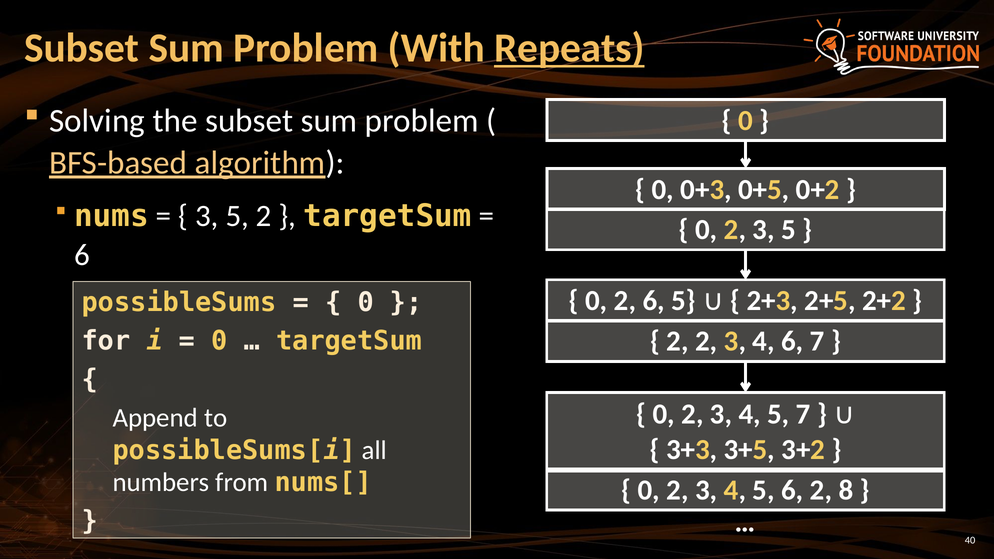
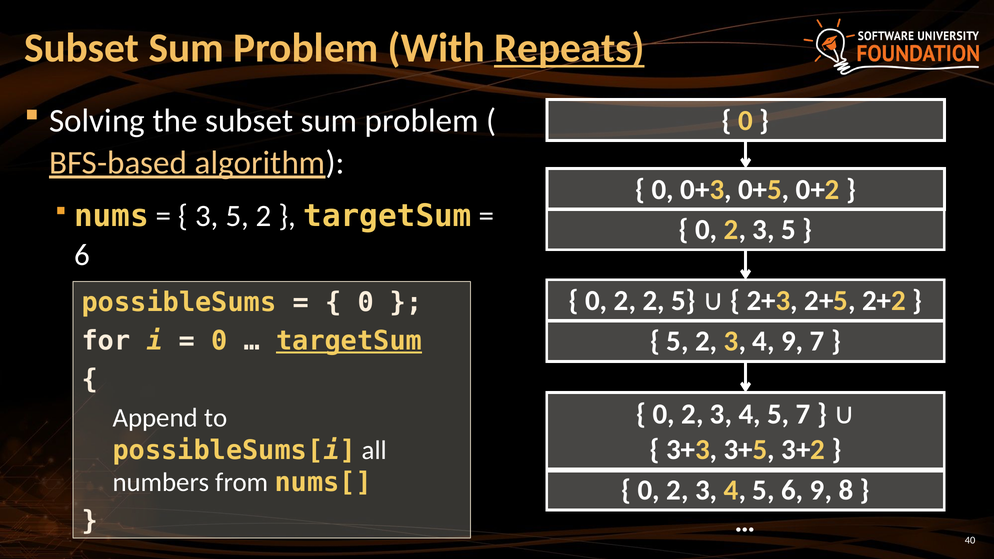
2 6: 6 -> 2 (654, 301)
targetSum underline: none -> present (349, 341)
2: 2 -> 5 (678, 342)
4 6: 6 -> 9 (792, 342)
6 2: 2 -> 9 (821, 490)
